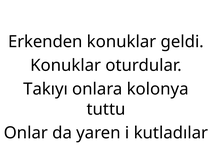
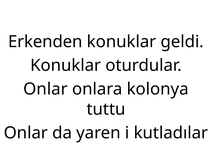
Takıyı: Takıyı -> Onlar (45, 89)
